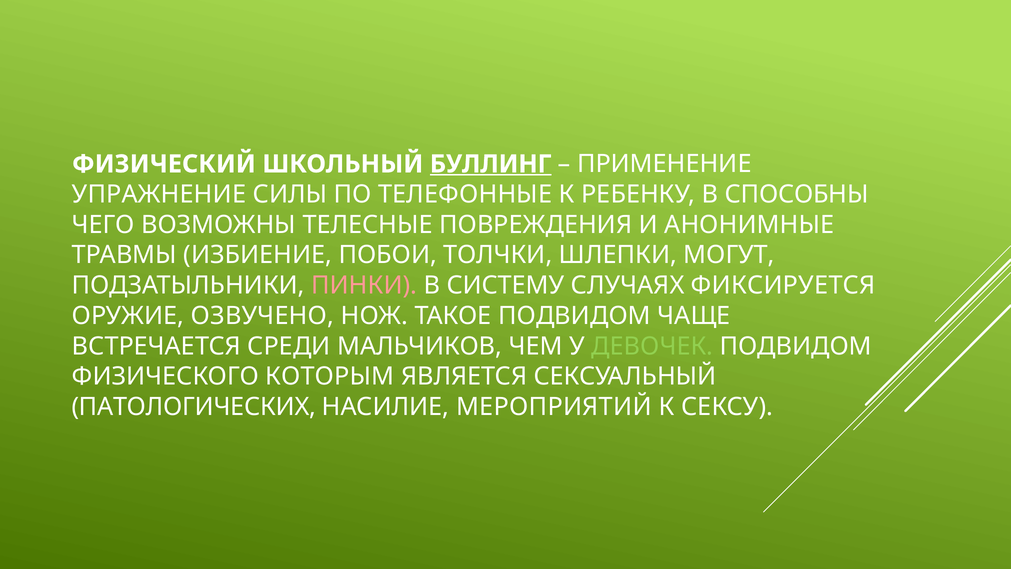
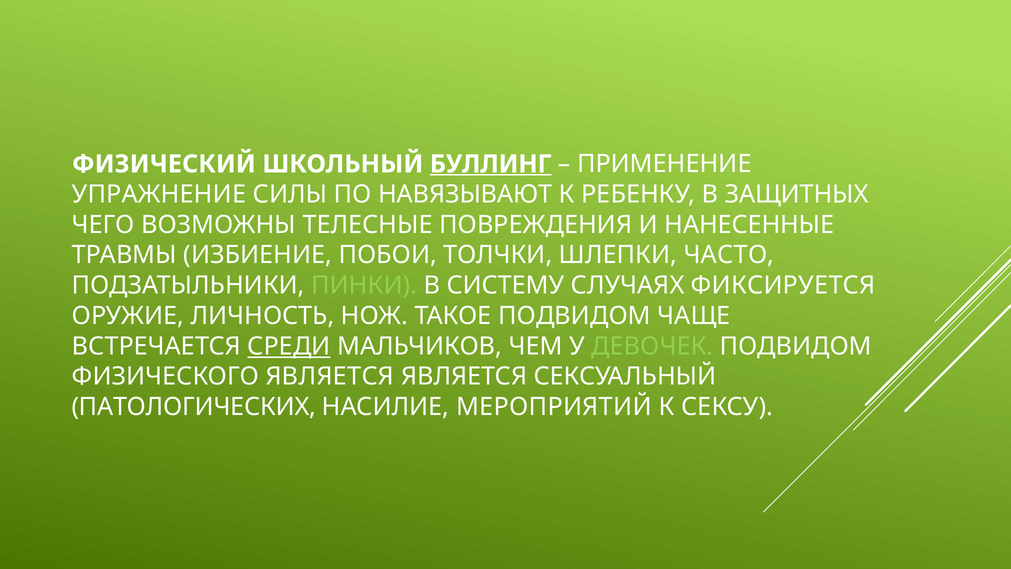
ТЕЛЕФОННЫЕ: ТЕЛЕФОННЫЕ -> НАВЯЗЫВАЮТ (465, 194)
СПОСОБНЫ: СПОСОБНЫ -> ЗАЩИТНЫХ (797, 194)
АНОНИМНЫЕ: АНОНИМНЫЕ -> НАНЕСЕННЫЕ (749, 225)
МОГУТ: МОГУТ -> ЧАСТО (729, 255)
ПИНКИ colour: pink -> light green (364, 285)
ОЗВУЧЕНО: ОЗВУЧЕНО -> ЛИЧНОСТЬ (263, 316)
СРЕДИ underline: none -> present (289, 346)
ФИЗИЧЕСКОГО КОТОРЫМ: КОТОРЫМ -> ЯВЛЯЕТСЯ (330, 376)
